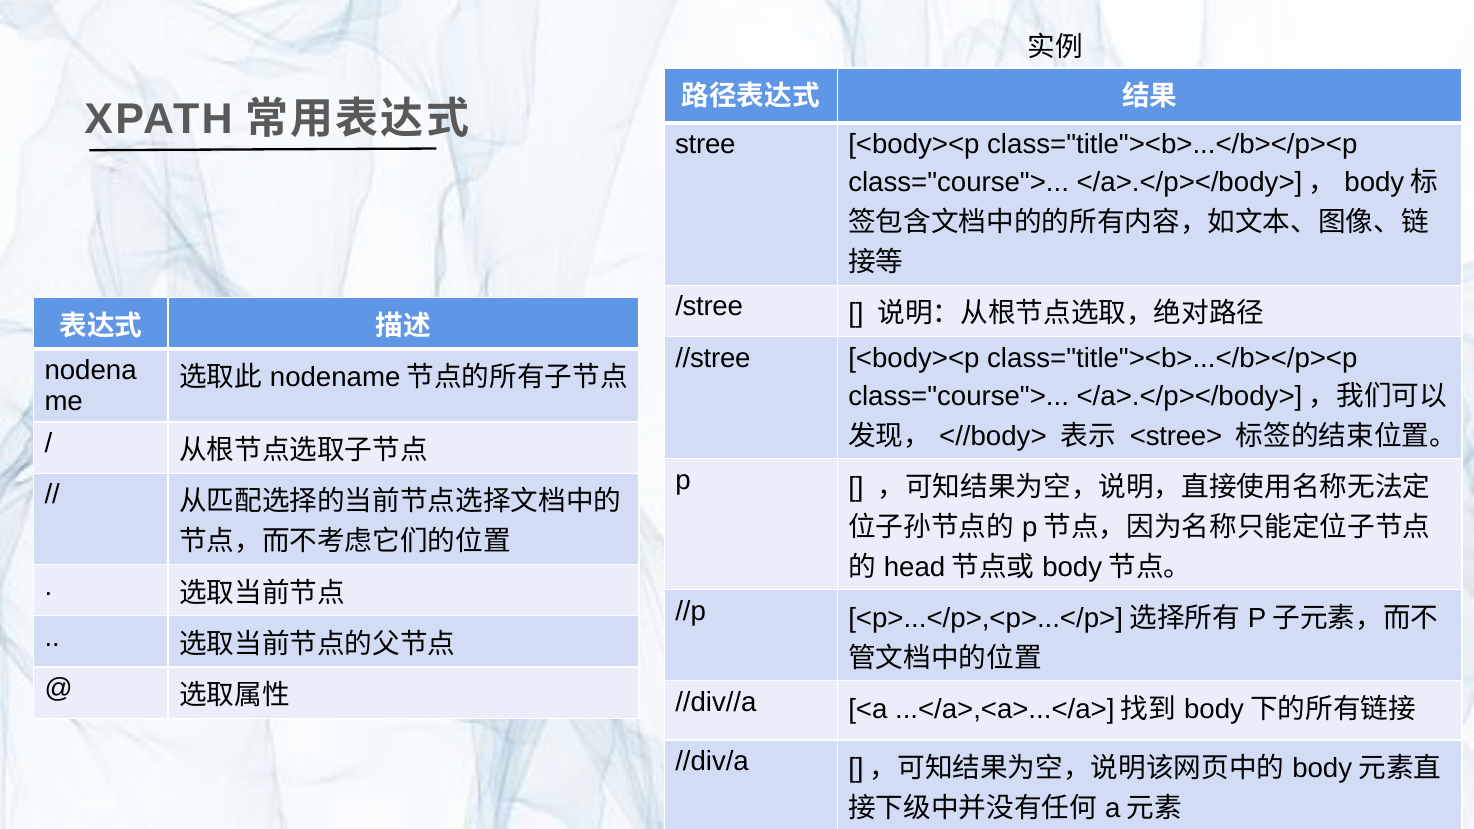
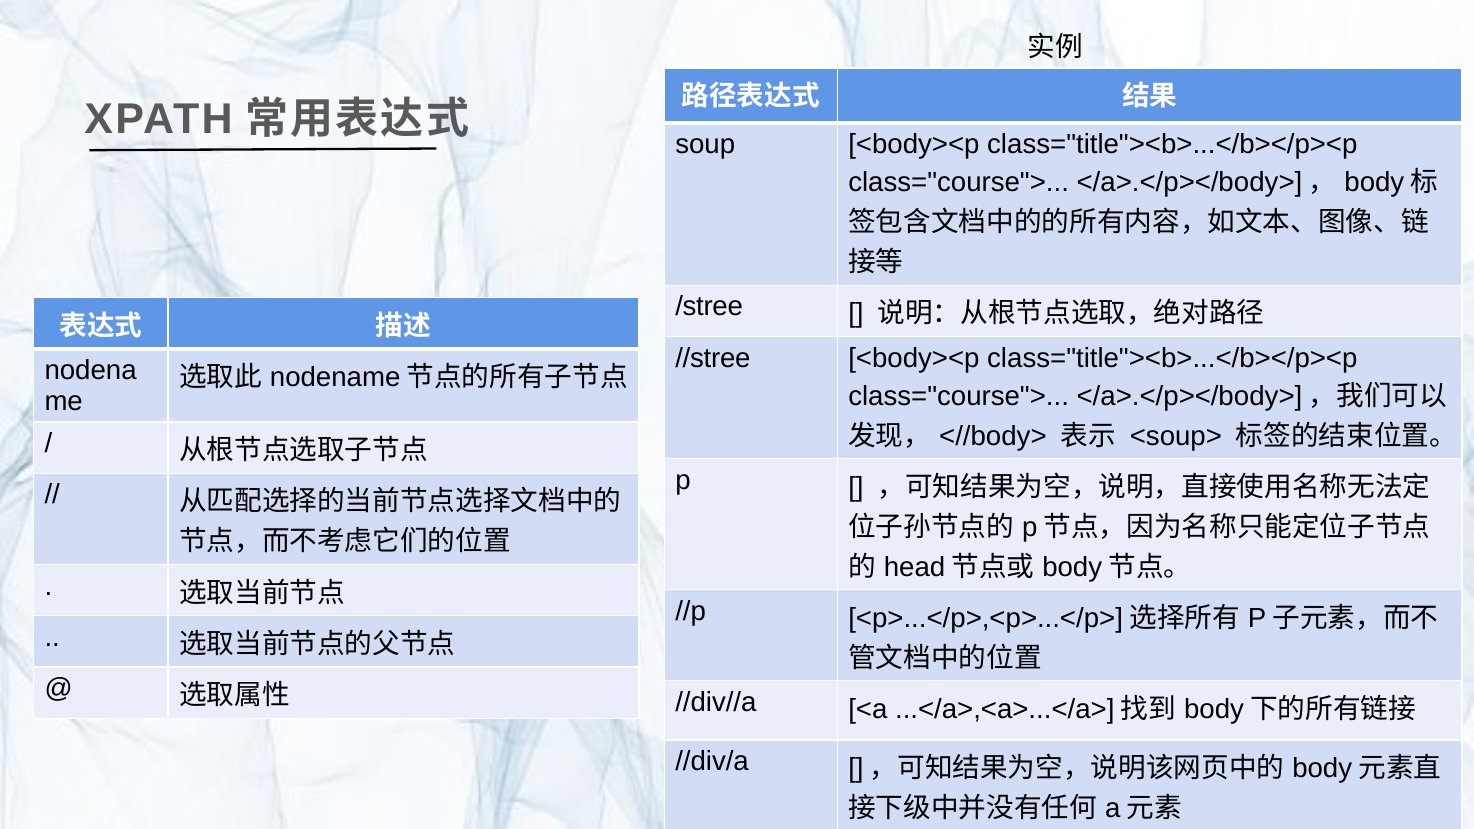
stree: stree -> soup (705, 145)
<stree>: <stree> -> <soup> (1176, 436)
